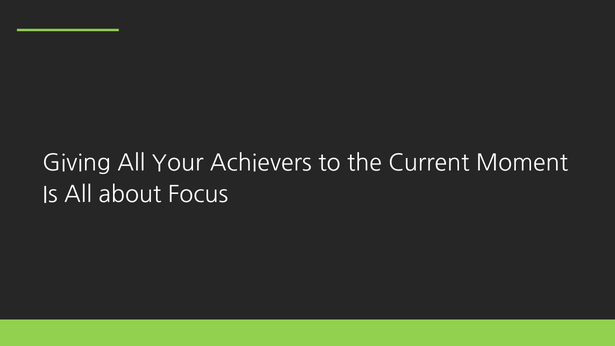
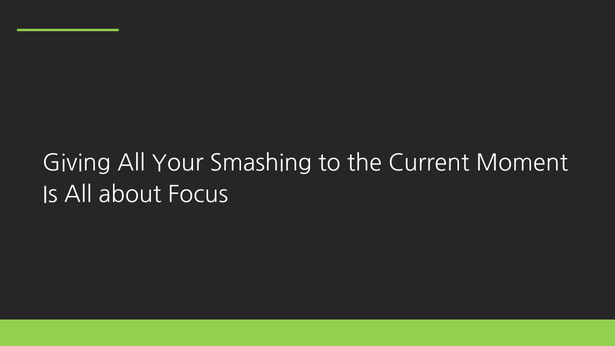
Achievers: Achievers -> Smashing (261, 163)
